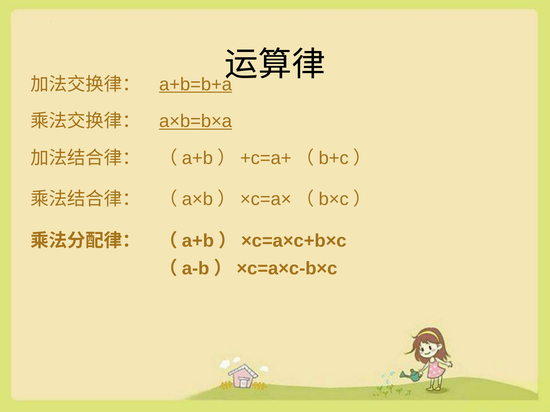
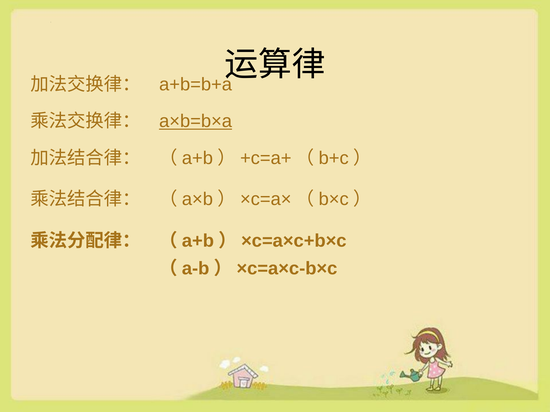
a+b=b+a underline: present -> none (196, 84)
